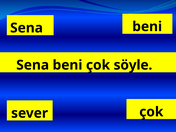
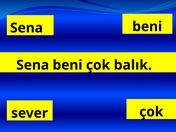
söyle: söyle -> balık (133, 65)
